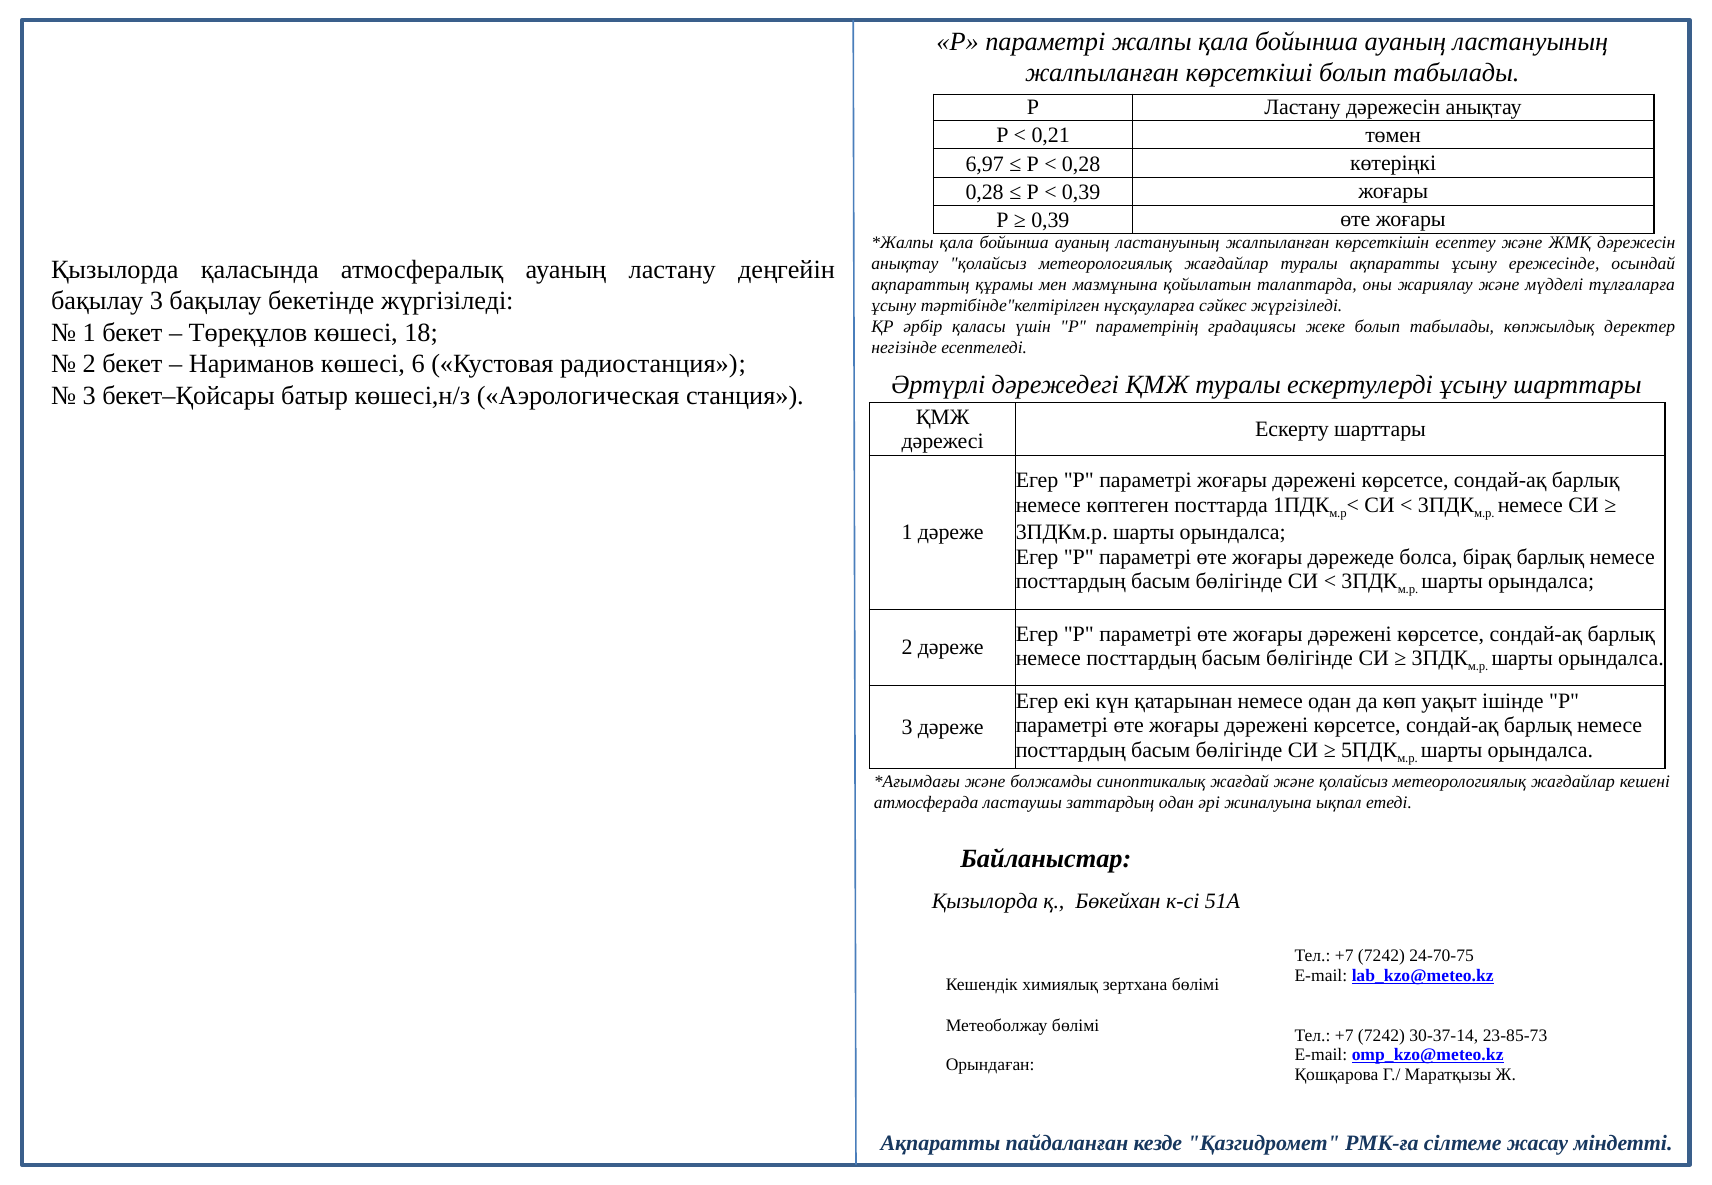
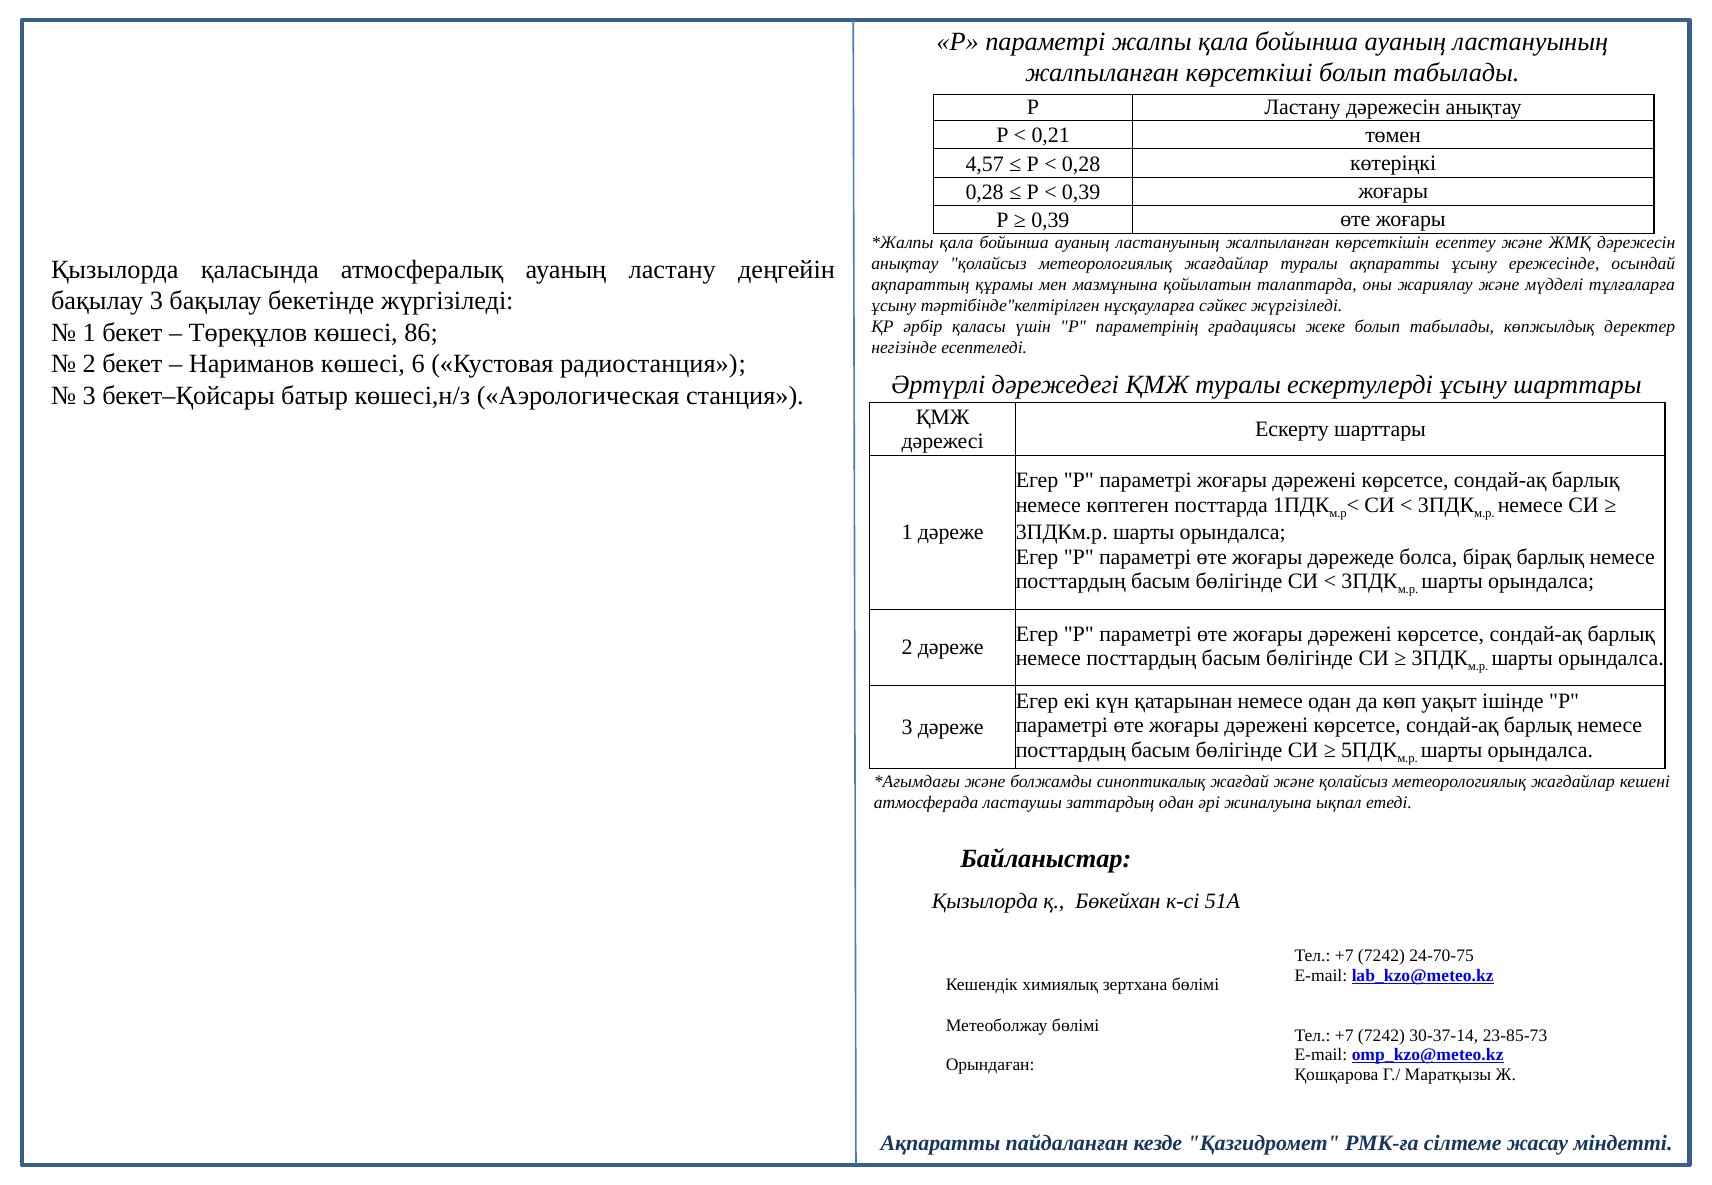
6,97: 6,97 -> 4,57 (985, 164)
18: 18 -> 86 (421, 333)
